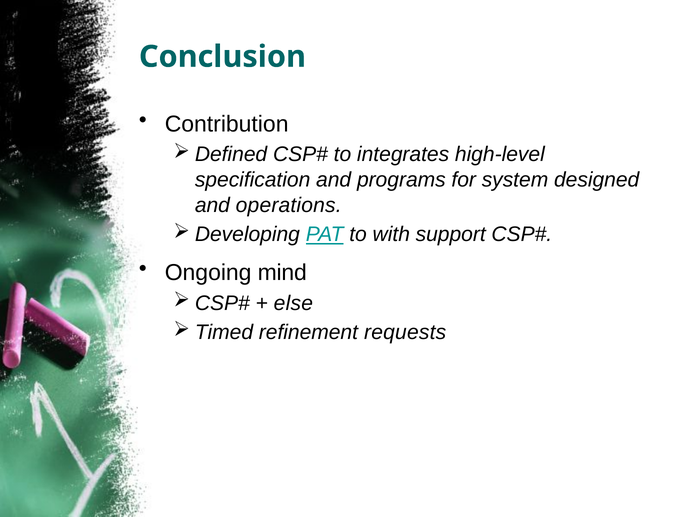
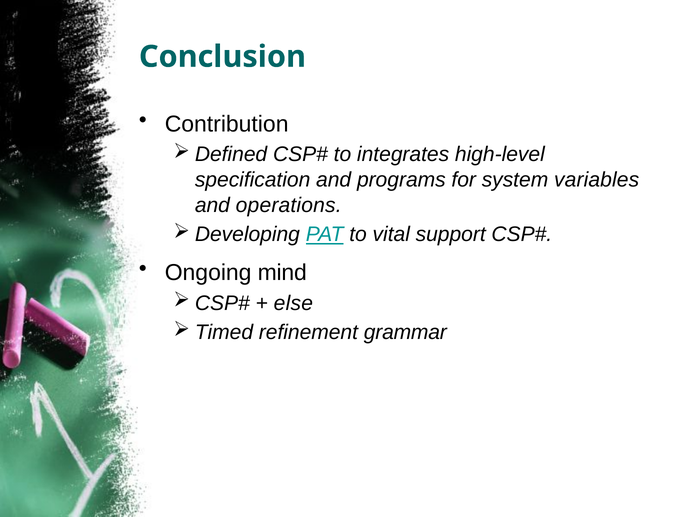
designed: designed -> variables (597, 180)
with: with -> vital (391, 234)
requests: requests -> grammar (405, 332)
